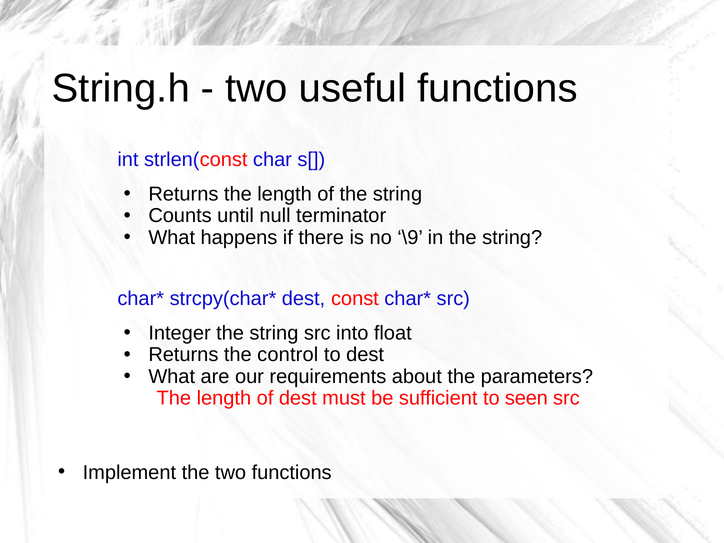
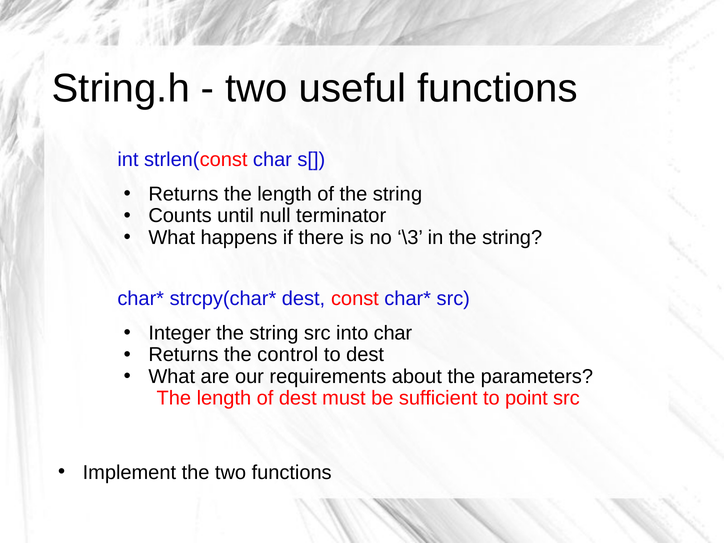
\9: \9 -> \3 (410, 237)
into float: float -> char (393, 333)
seen: seen -> point (526, 398)
